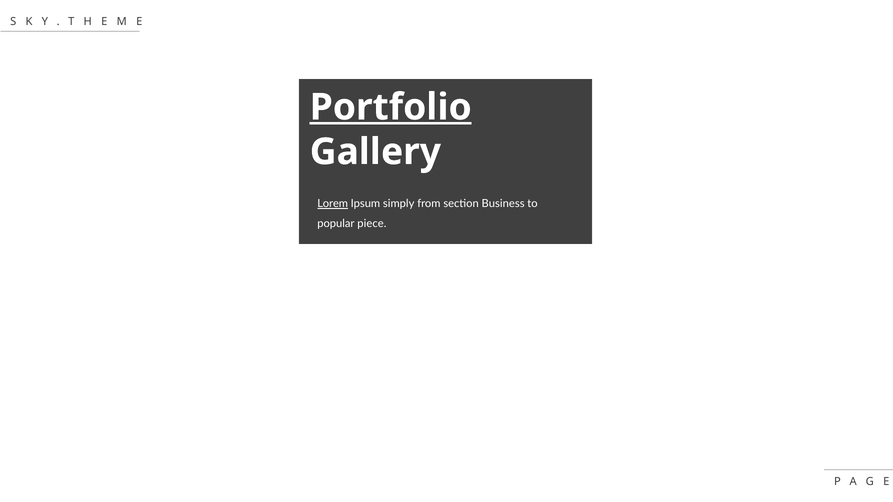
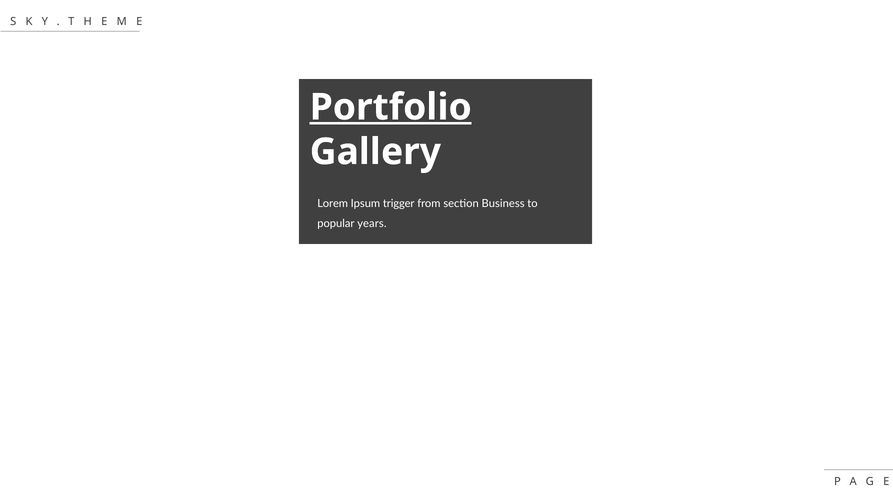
Lorem underline: present -> none (333, 204)
simply: simply -> trigger (399, 204)
piece: piece -> years (372, 224)
